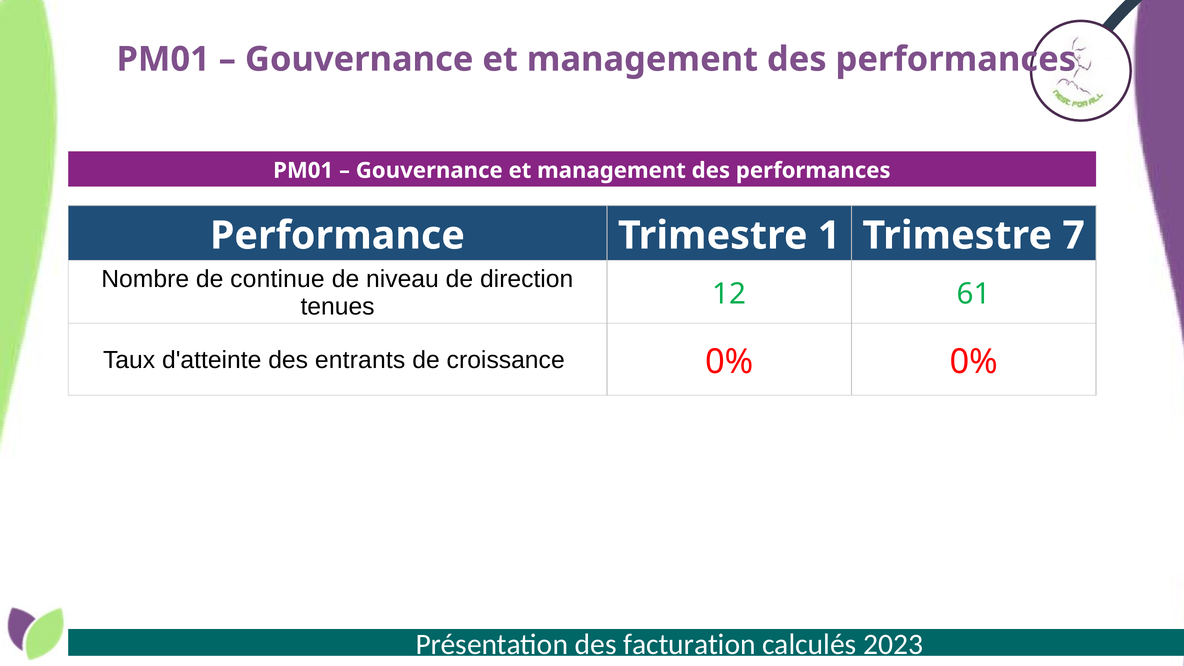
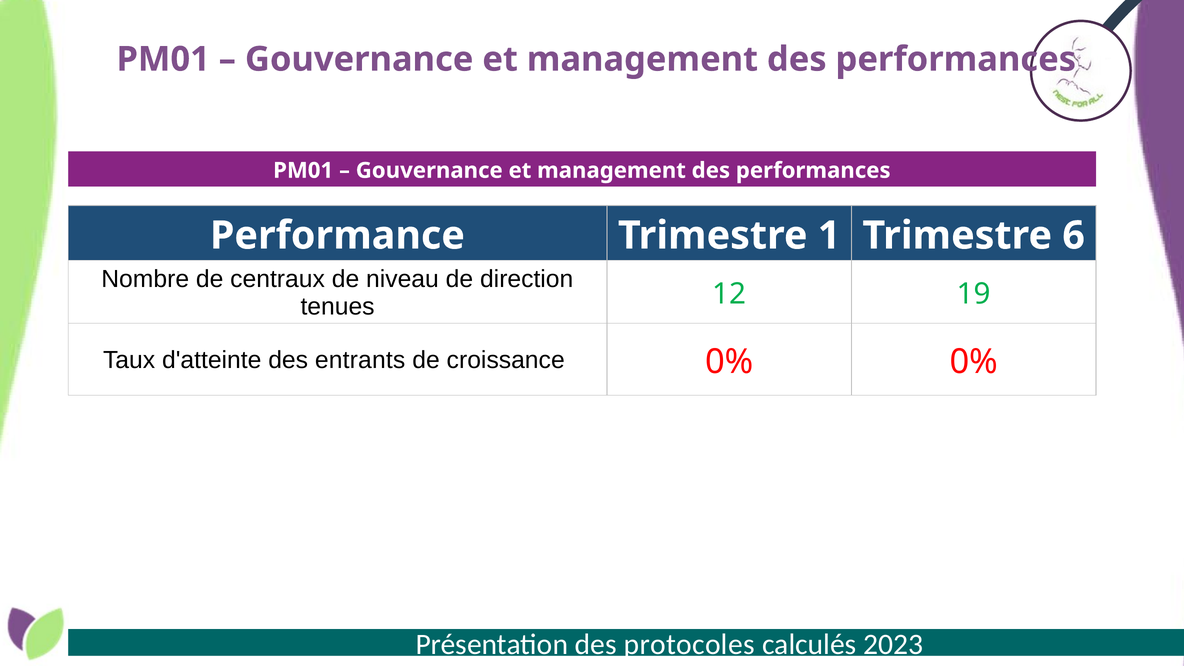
7: 7 -> 6 (1074, 236)
continue: continue -> centraux (278, 279)
61: 61 -> 19 (974, 294)
facturation: facturation -> protocoles (689, 645)
